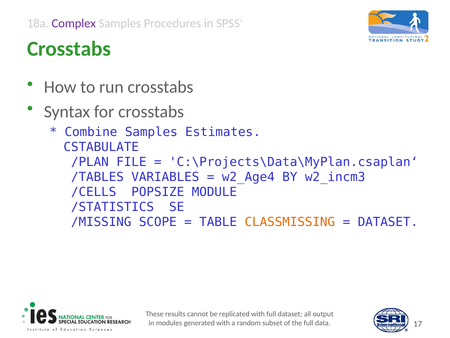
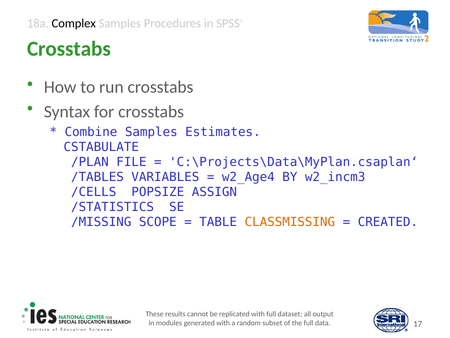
Complex colour: purple -> black (74, 23)
MODULE: MODULE -> ASSIGN (214, 192)
DATASET: DATASET -> CREATED (388, 222)
